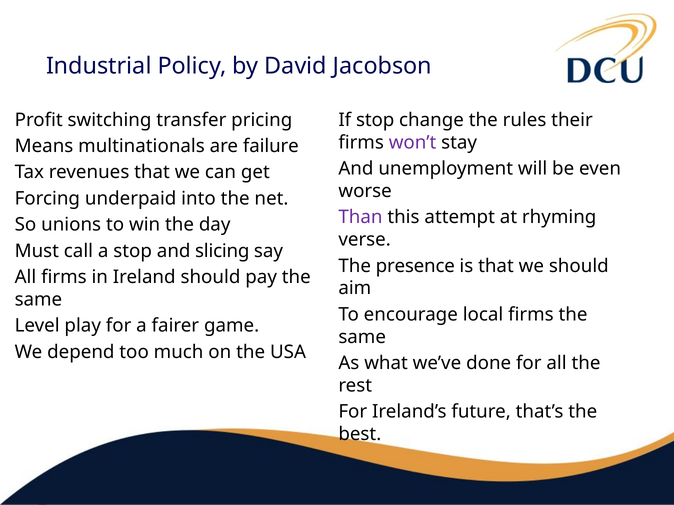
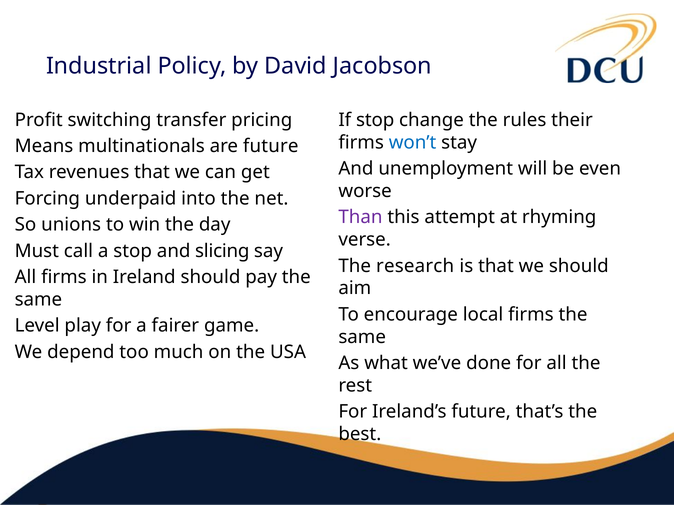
won’t colour: purple -> blue (413, 143)
are failure: failure -> future (271, 146)
presence: presence -> research (415, 266)
